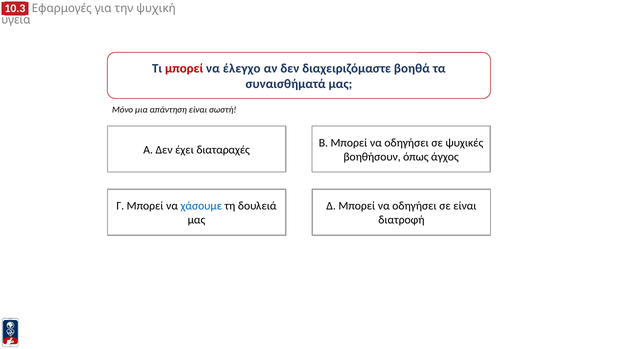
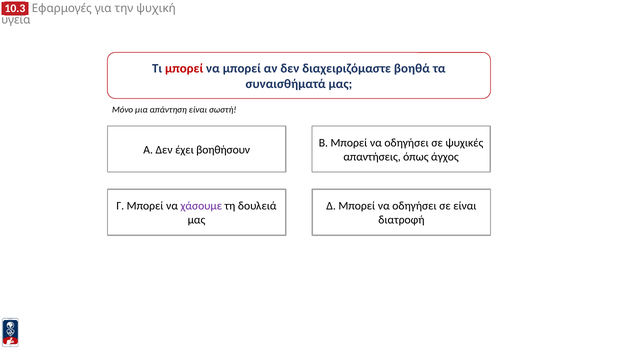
να έλεγχο: έλεγχο -> μπορεί (242, 69)
διαταραχές: διαταραχές -> βοηθήσουν (223, 150)
βοηθήσουν: βοηθήσουν -> απαντήσεις (372, 157)
χάσουμε colour: blue -> purple (201, 206)
